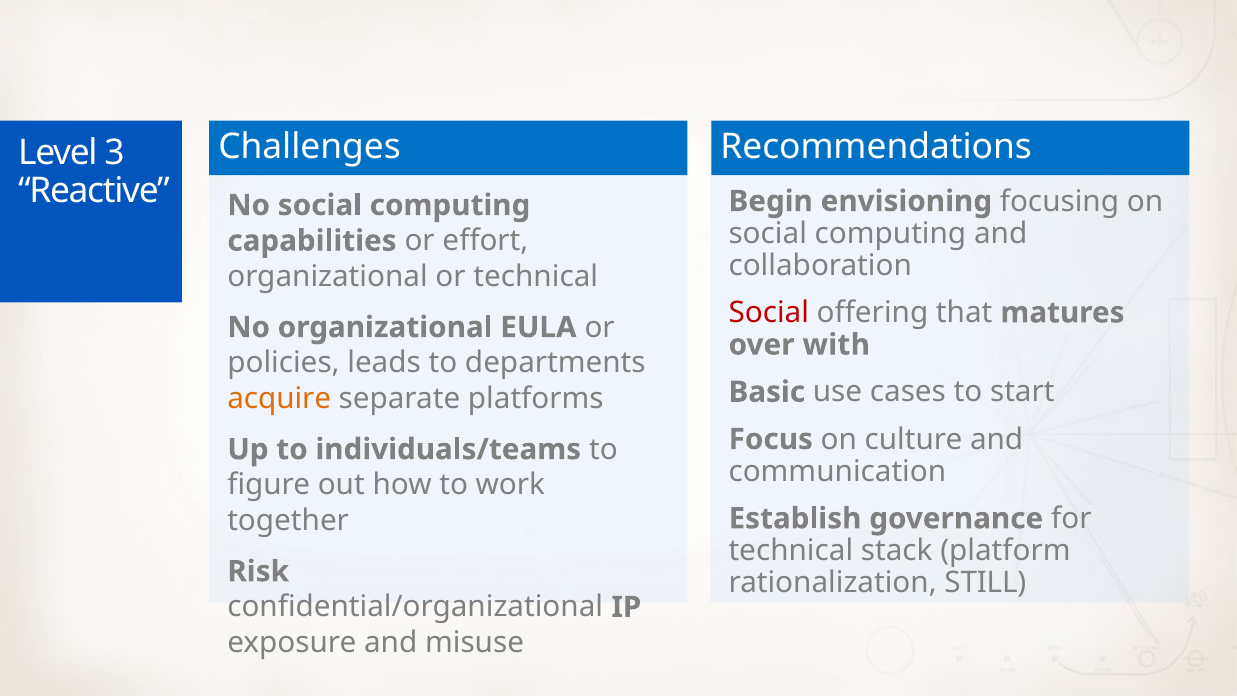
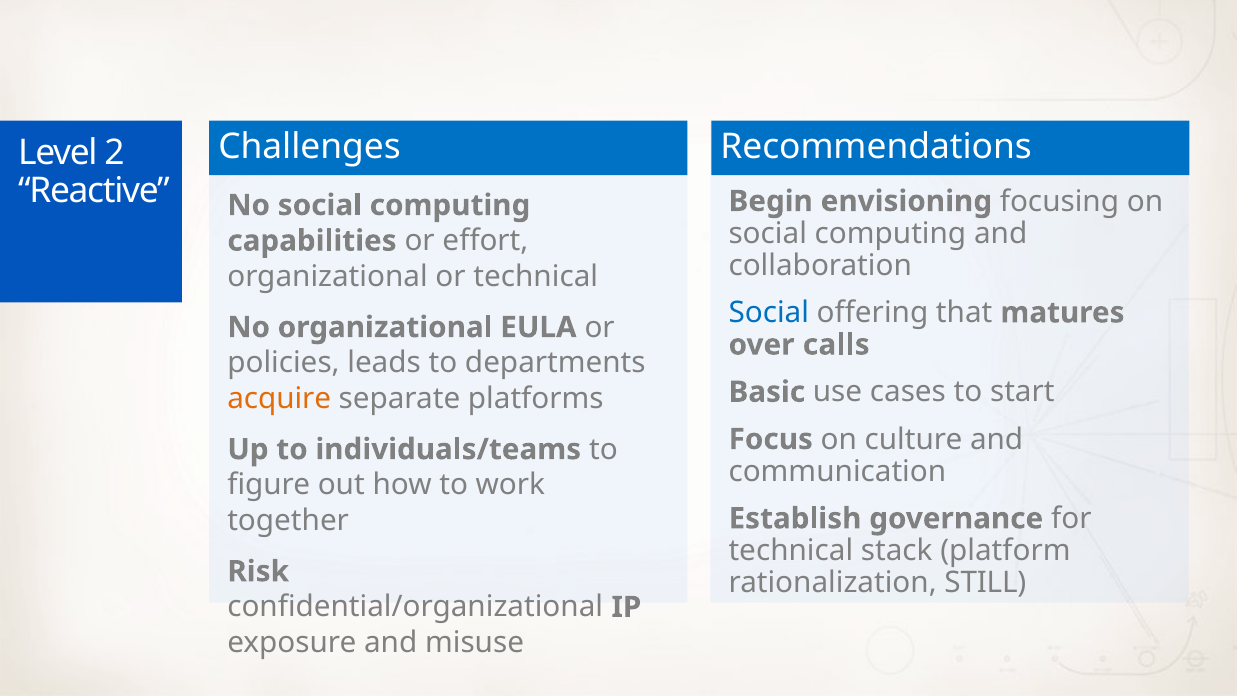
3: 3 -> 2 (114, 153)
Social colour: red -> blue (769, 313)
with: with -> calls (836, 345)
